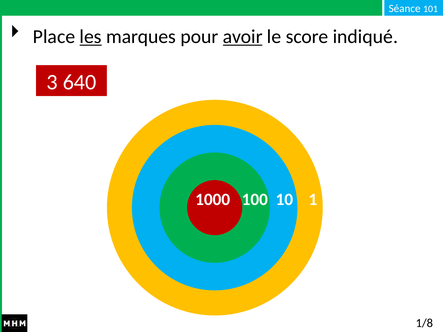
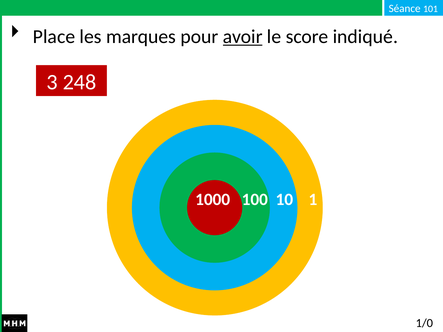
les underline: present -> none (91, 37)
640: 640 -> 248 (80, 82)
1/8: 1/8 -> 1/0 (424, 323)
